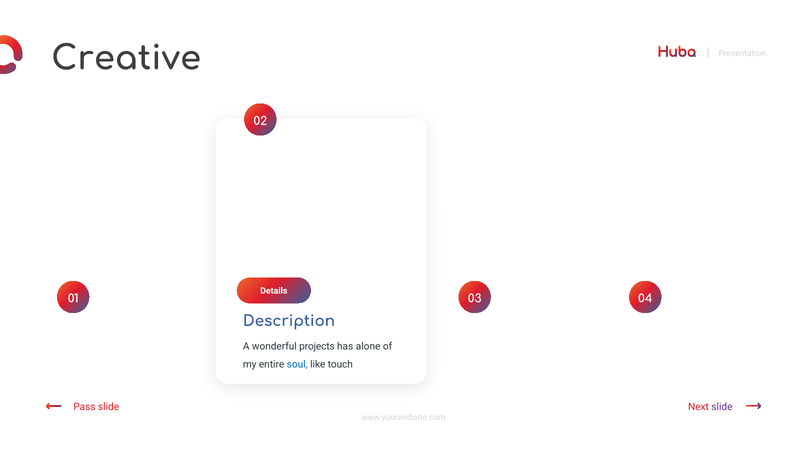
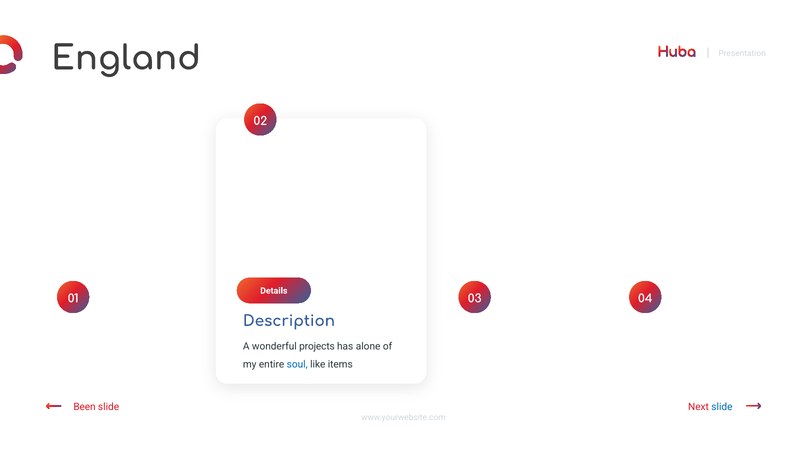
Creative: Creative -> England (126, 58)
touch: touch -> items (340, 364)
Pass: Pass -> Been (85, 407)
slide colour: purple -> blue (722, 407)
